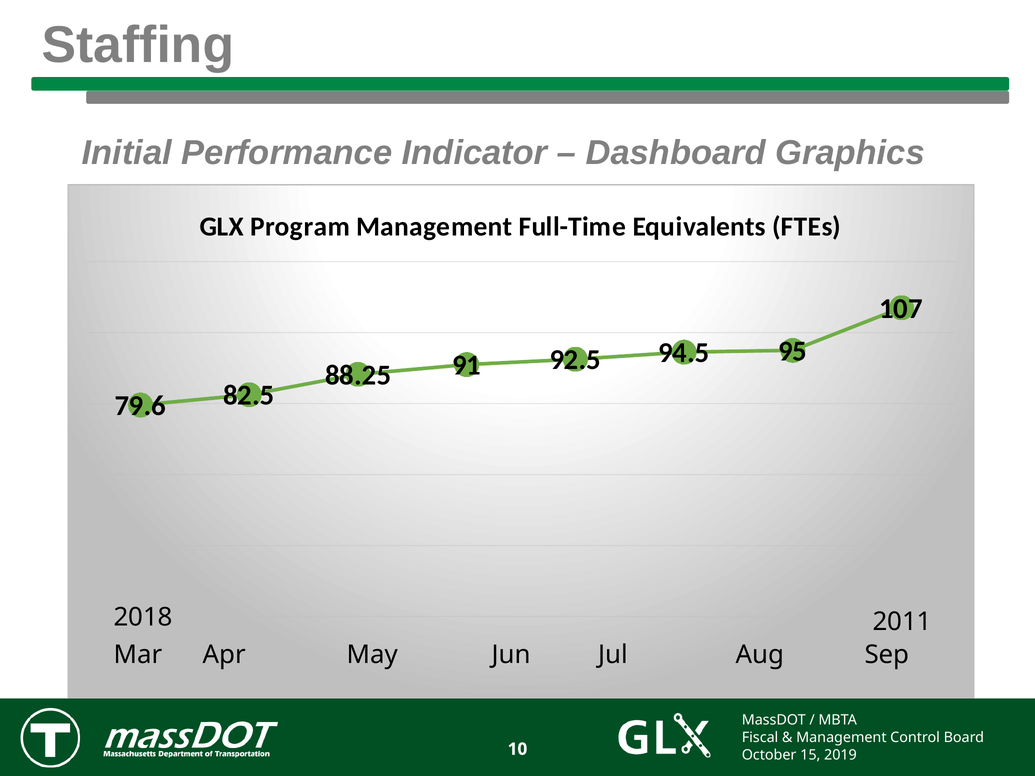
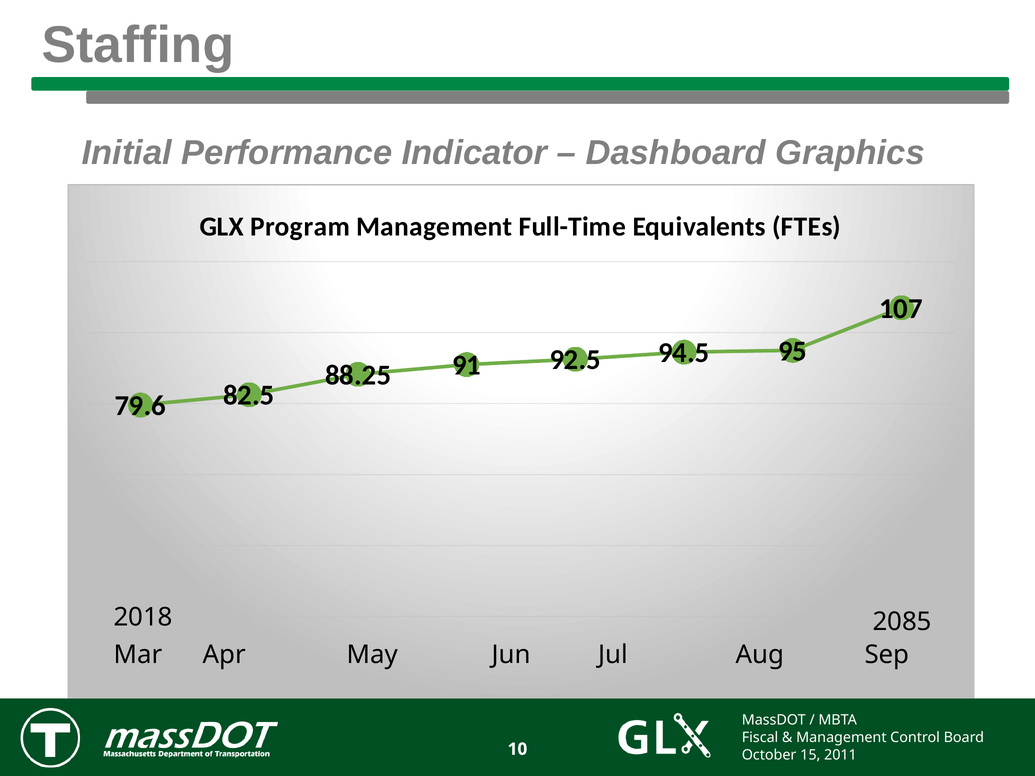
2011: 2011 -> 2085 (902, 622)
2019: 2019 -> 2011 (840, 755)
